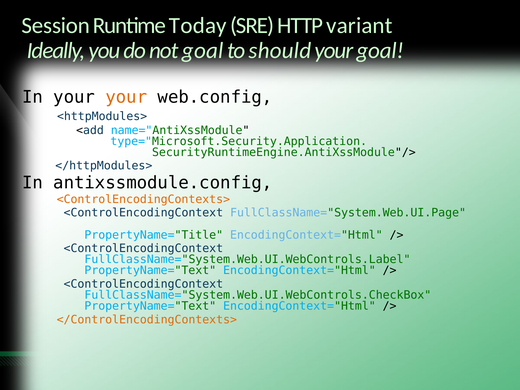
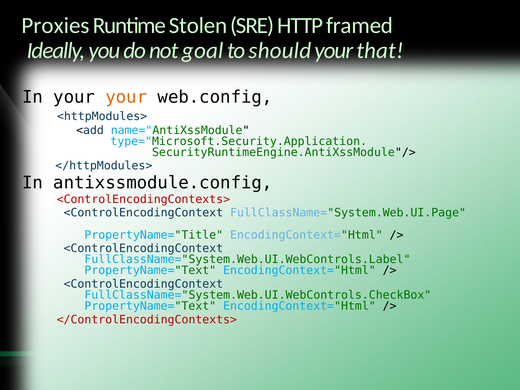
Session: Session -> Proxies (56, 25)
Today: Today -> Stolen (198, 25)
variant: variant -> framed (360, 25)
your goal: goal -> that (380, 50)
<ControlEncodingContexts> colour: orange -> red (143, 199)
</ControlEncodingContexts> colour: orange -> red (147, 320)
